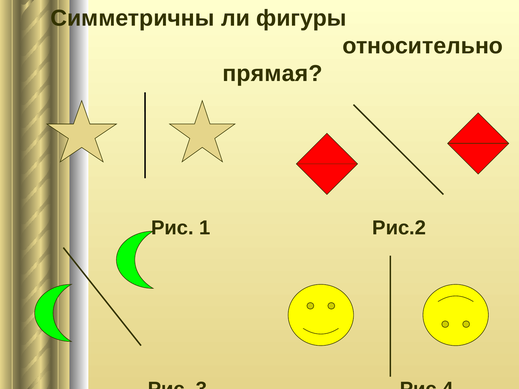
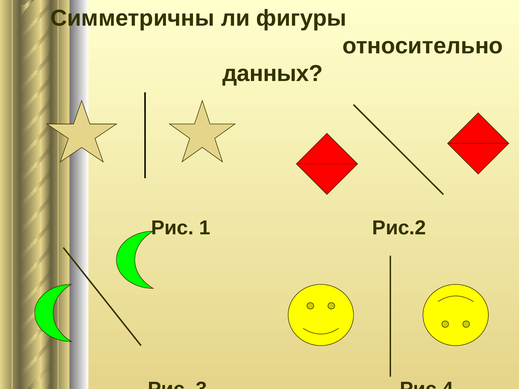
прямая: прямая -> данных (273, 73)
